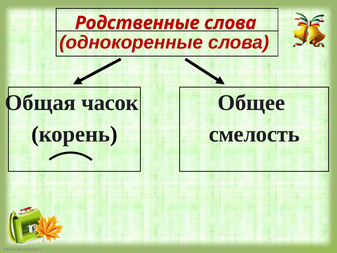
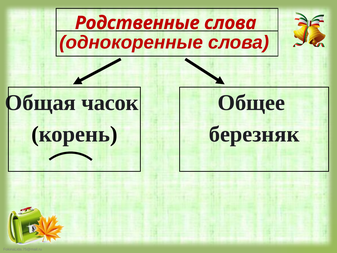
смелость: смелость -> березняк (254, 134)
